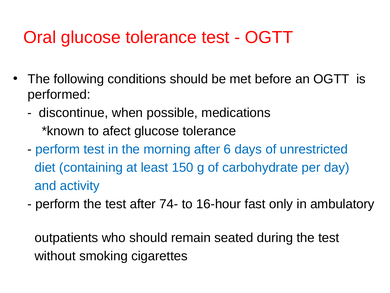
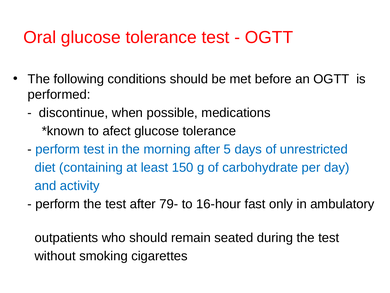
6: 6 -> 5 (227, 149)
74-: 74- -> 79- (169, 204)
